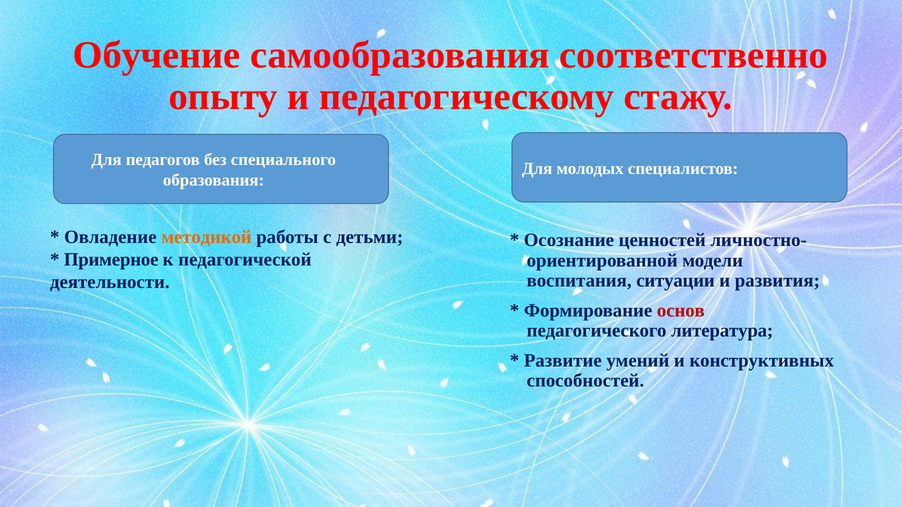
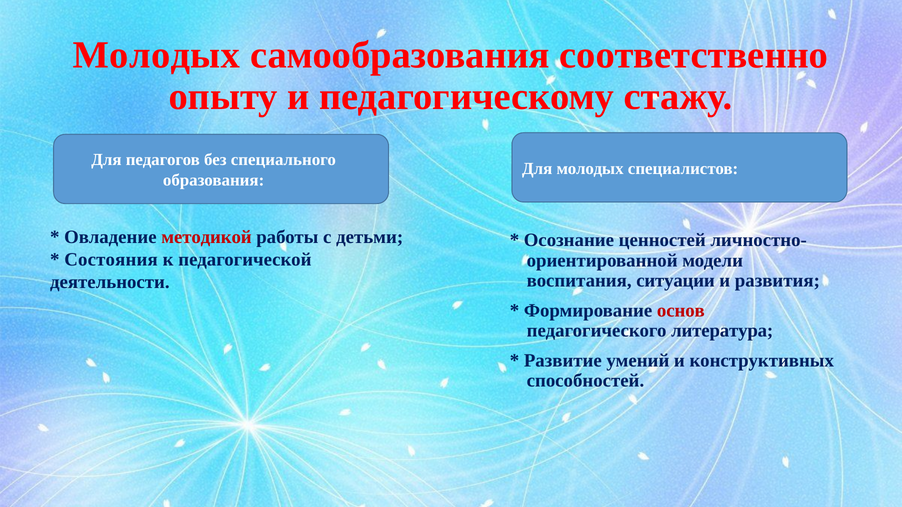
Обучение: Обучение -> Молодых (156, 55)
методикой colour: orange -> red (206, 237)
Примерное: Примерное -> Состояния (111, 260)
